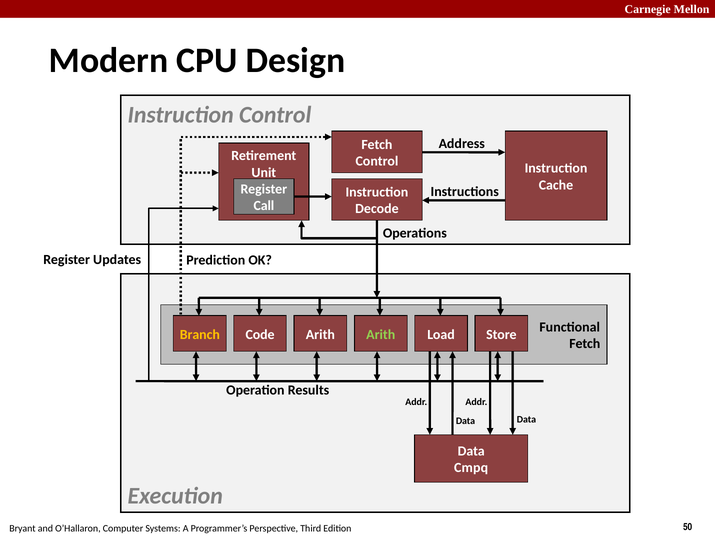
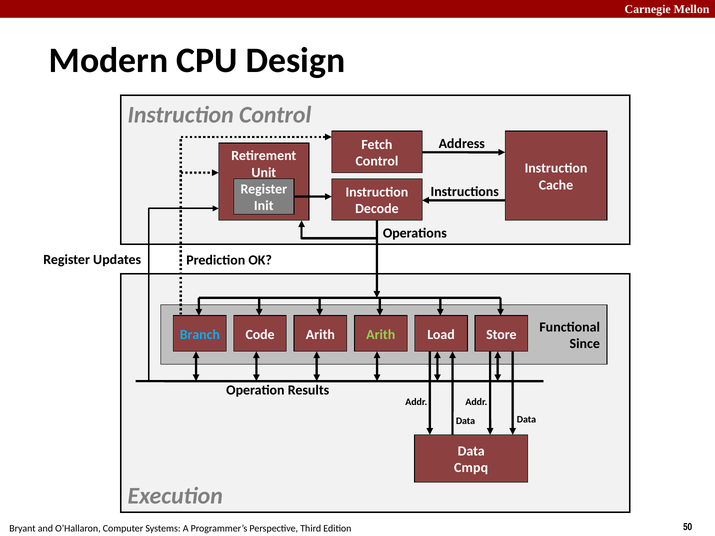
Call: Call -> Init (264, 206)
Branch colour: yellow -> light blue (200, 335)
Fetch: Fetch -> Since (585, 344)
